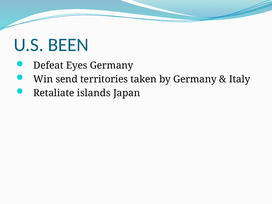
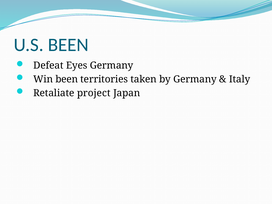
Win send: send -> been (67, 79)
islands: islands -> project (94, 93)
